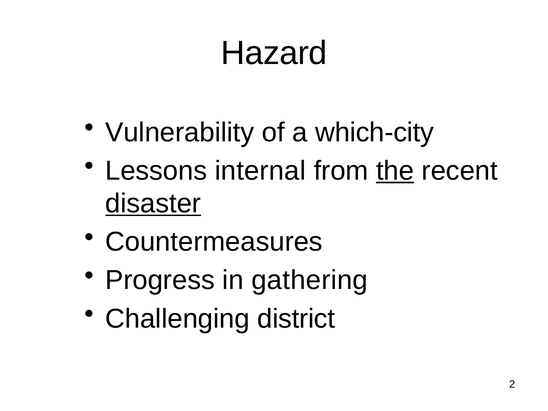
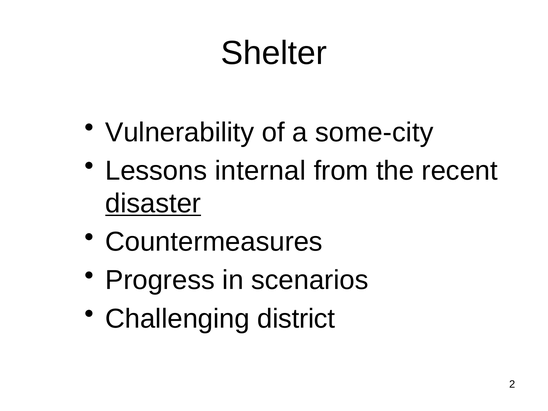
Hazard: Hazard -> Shelter (274, 53)
which-city: which-city -> some-city (374, 132)
the underline: present -> none (395, 171)
gathering: gathering -> scenarios (310, 280)
